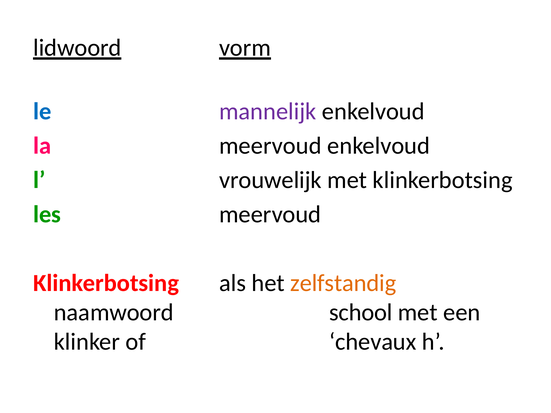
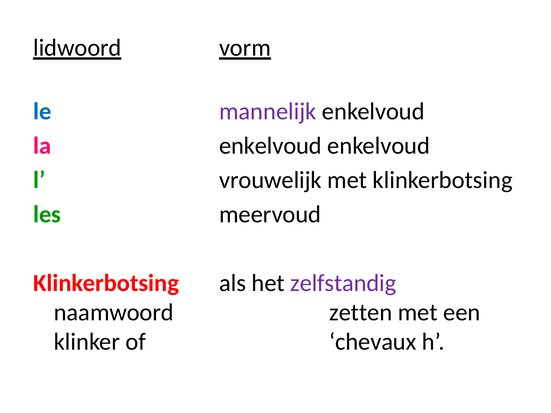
la meervoud: meervoud -> enkelvoud (270, 146)
zelfstandig colour: orange -> purple (343, 283)
school: school -> zetten (361, 313)
